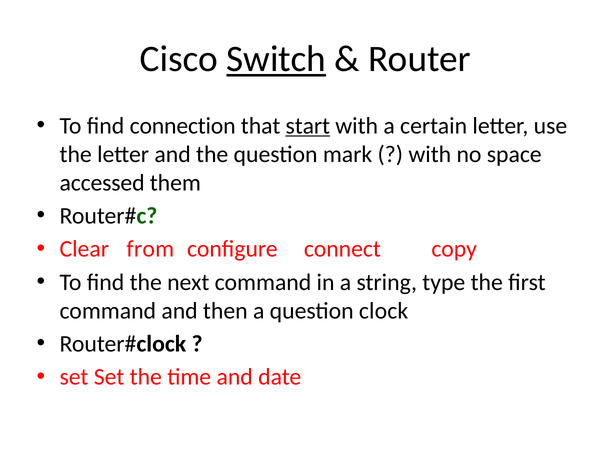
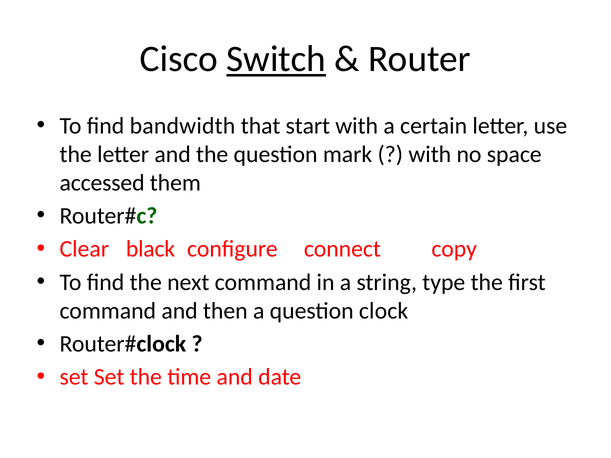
connection: connection -> bandwidth (182, 126)
start underline: present -> none (308, 126)
from: from -> black (151, 249)
